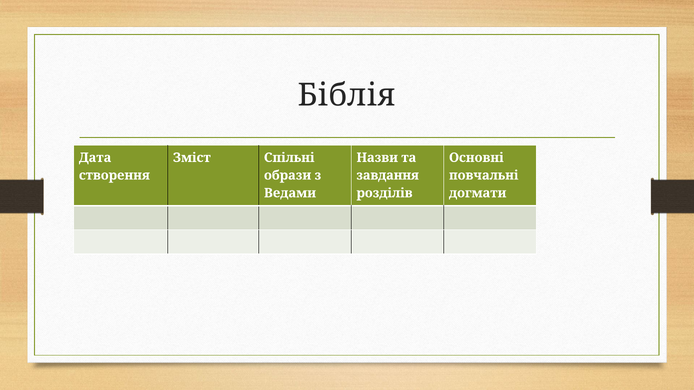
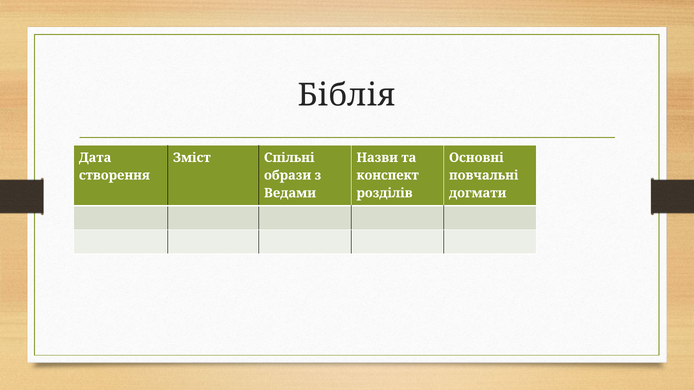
завдання: завдання -> конспект (388, 175)
